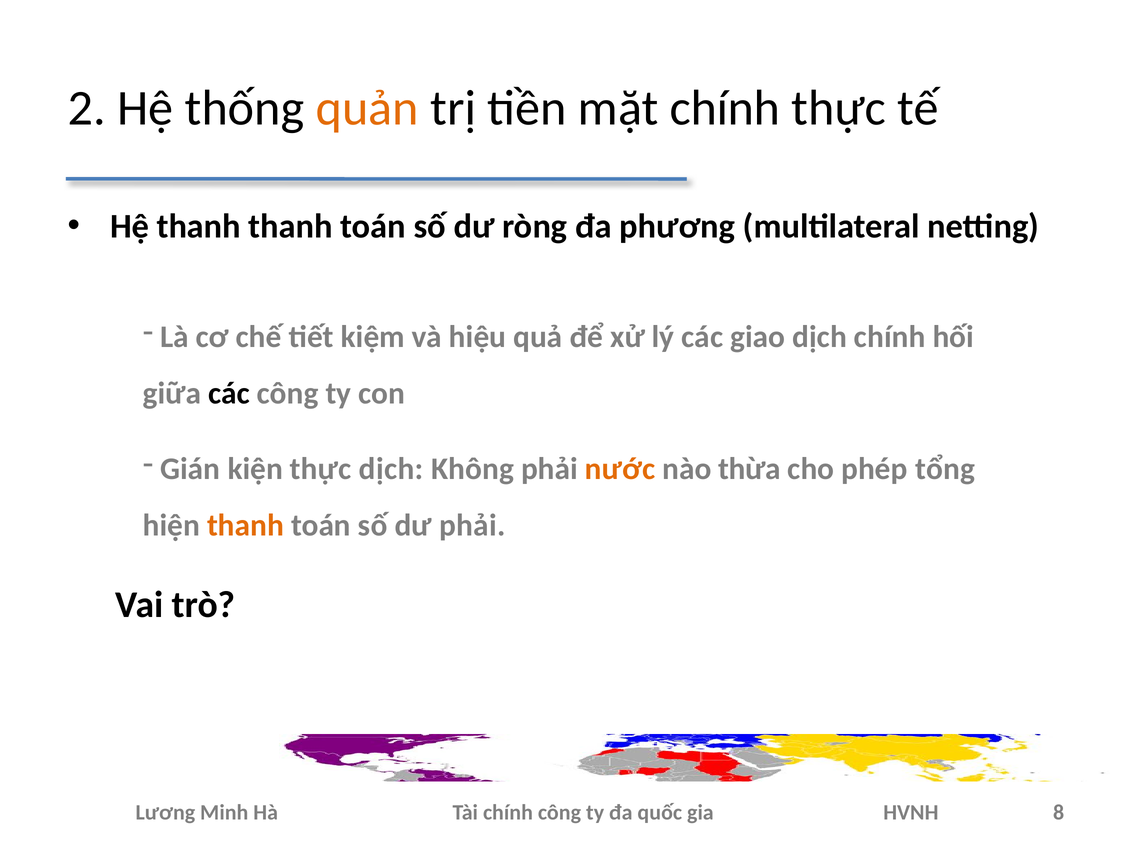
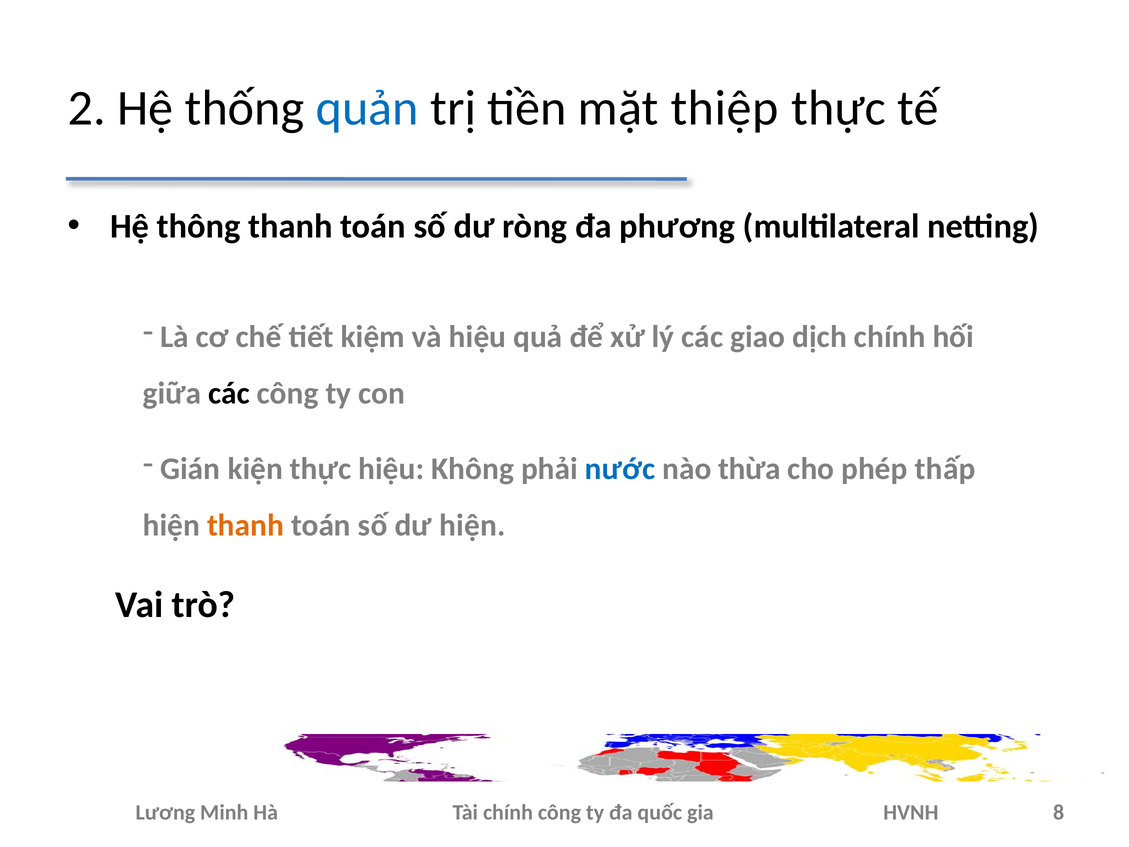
quản colour: orange -> blue (367, 108)
mặt chính: chính -> thiệp (725, 108)
Hệ thanh: thanh -> thông (199, 226)
thực dịch: dịch -> hiệu (391, 469)
nước colour: orange -> blue (620, 469)
tổng: tổng -> thấp (945, 469)
dư phải: phải -> hiện (472, 525)
